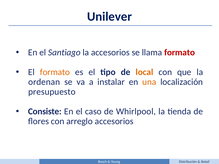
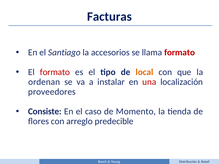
Unilever: Unilever -> Facturas (109, 16)
formato colour: orange -> red (55, 72)
una colour: orange -> red (149, 82)
presupuesto: presupuesto -> proveedores (52, 92)
Whirlpool: Whirlpool -> Momento (136, 112)
arreglo accesorios: accesorios -> predecible (114, 121)
